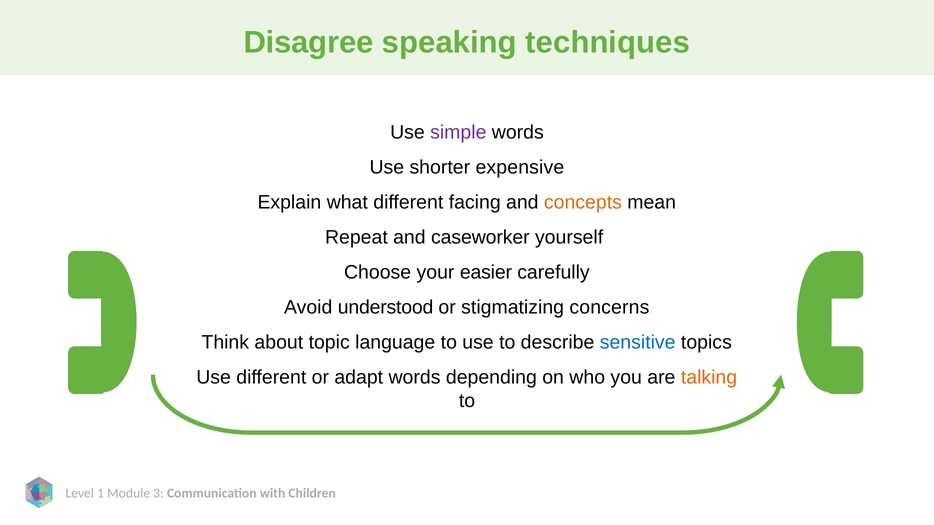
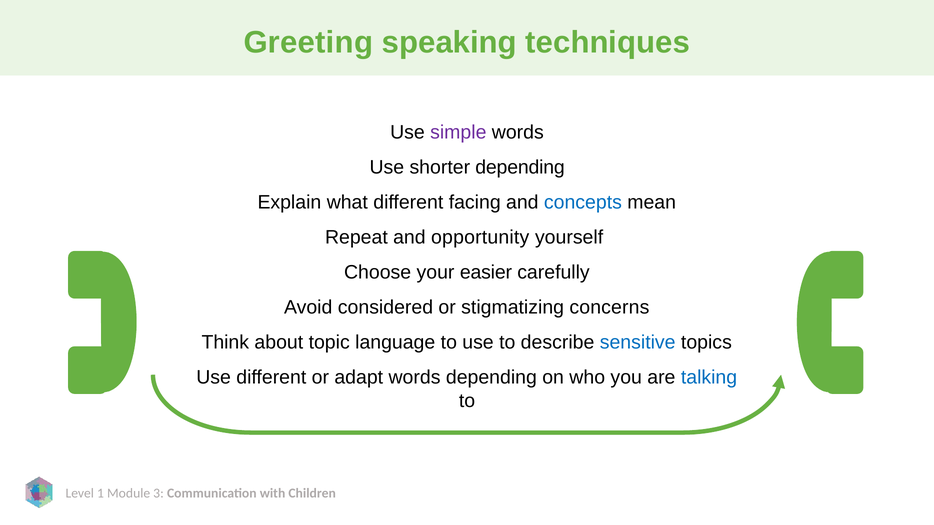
Disagree: Disagree -> Greeting (308, 42)
shorter expensive: expensive -> depending (520, 168)
concepts colour: orange -> blue (583, 203)
caseworker: caseworker -> opportunity (480, 238)
understood: understood -> considered (385, 308)
talking colour: orange -> blue (709, 378)
